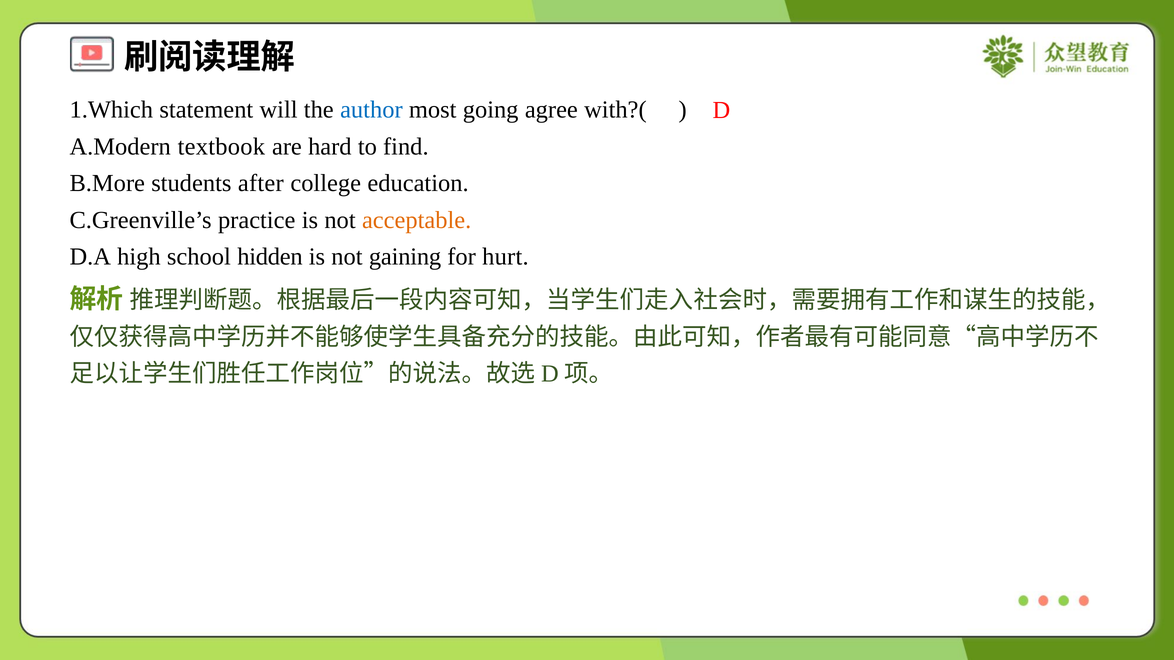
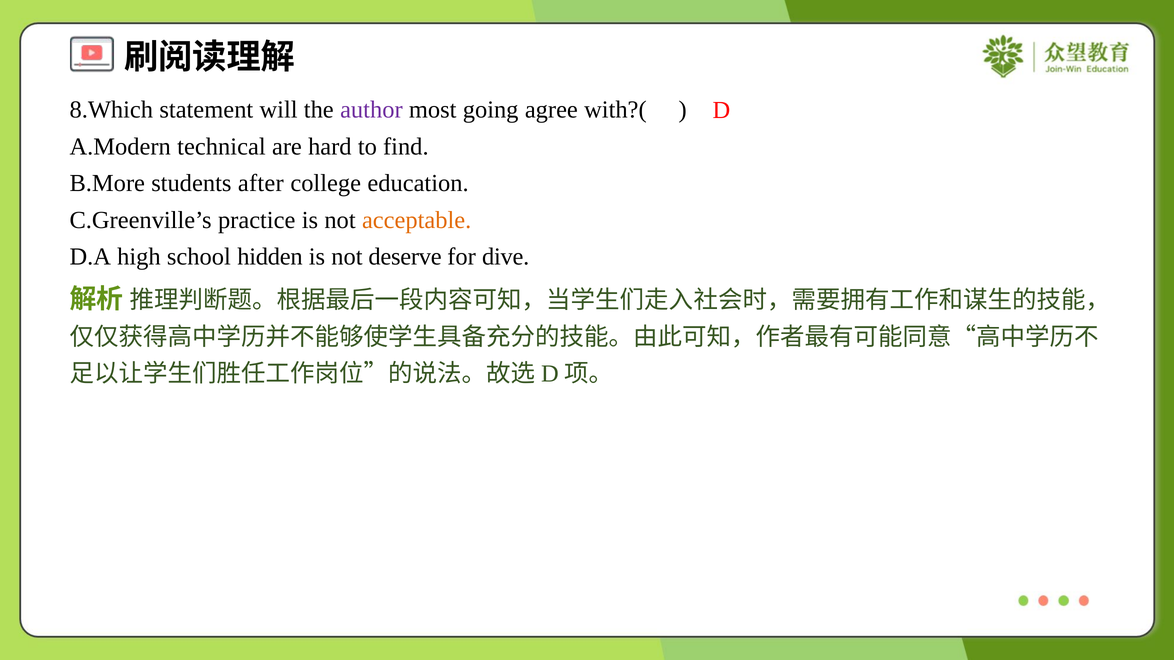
1.Which: 1.Which -> 8.Which (111, 110)
author colour: blue -> purple (371, 110)
textbook: textbook -> technical (221, 147)
gaining: gaining -> deserve (405, 257)
hurt: hurt -> dive (506, 257)
